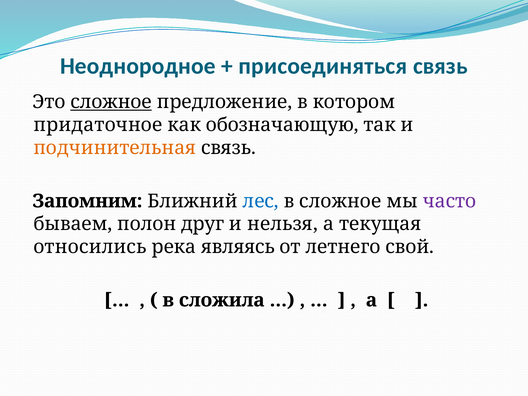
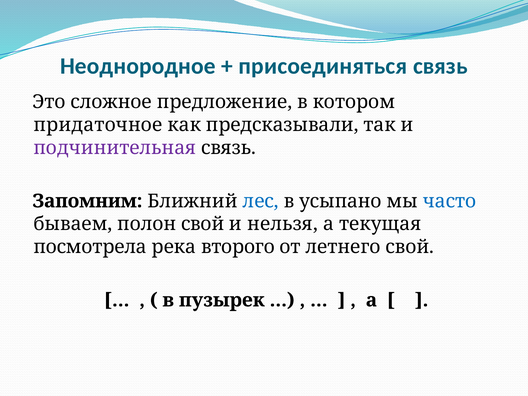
сложное underline: present -> none (111, 102)
обозначающую: обозначающую -> предсказывали (282, 125)
подчинительная colour: orange -> purple (115, 148)
в сложное: сложное -> усыпано (340, 201)
часто colour: purple -> blue (449, 201)
полон друг: друг -> свой (203, 224)
относились: относились -> посмотрела (90, 247)
являясь: являясь -> второго (238, 247)
сложила: сложила -> пузырек (222, 300)
